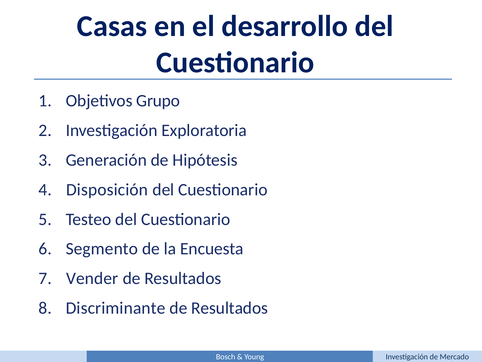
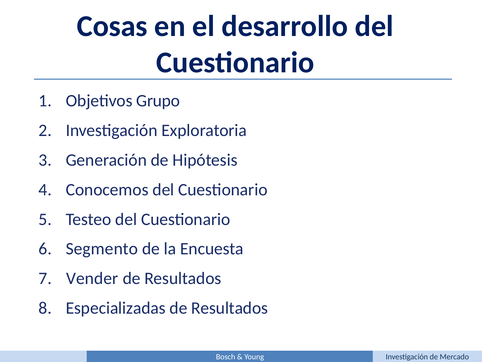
Casas: Casas -> Cosas (112, 26)
Disposición: Disposición -> Conocemos (107, 189)
Discriminante: Discriminante -> Especializadas (116, 308)
